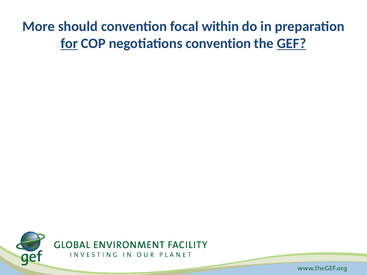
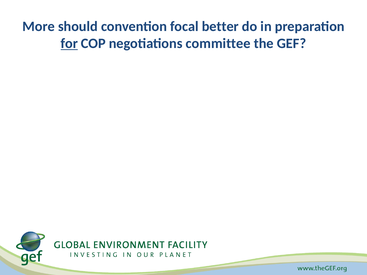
within: within -> better (220, 26)
negotiations convention: convention -> committee (218, 44)
GEF underline: present -> none (291, 44)
